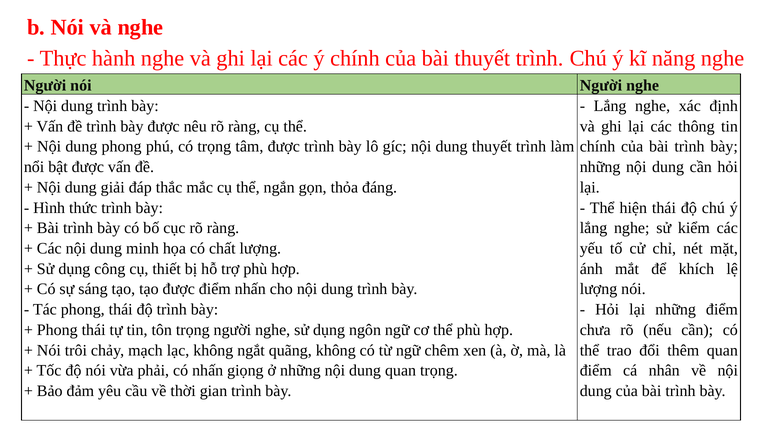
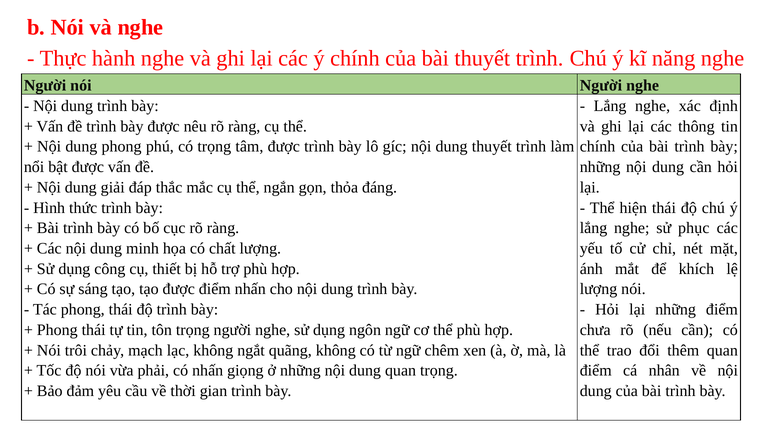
kiểm: kiểm -> phục (694, 228)
